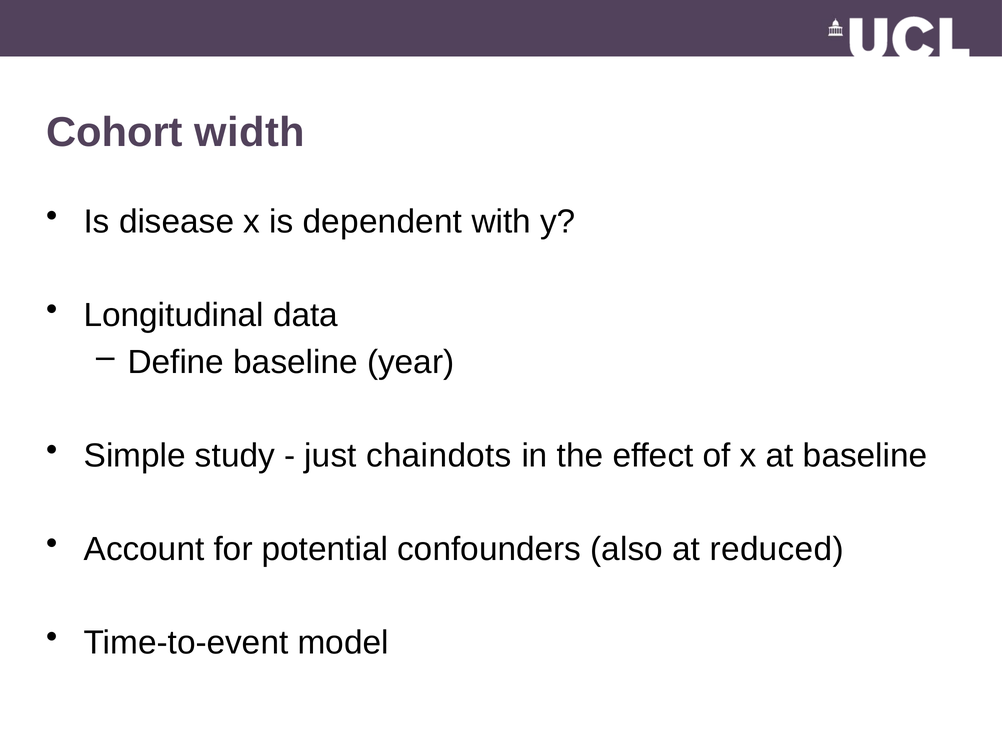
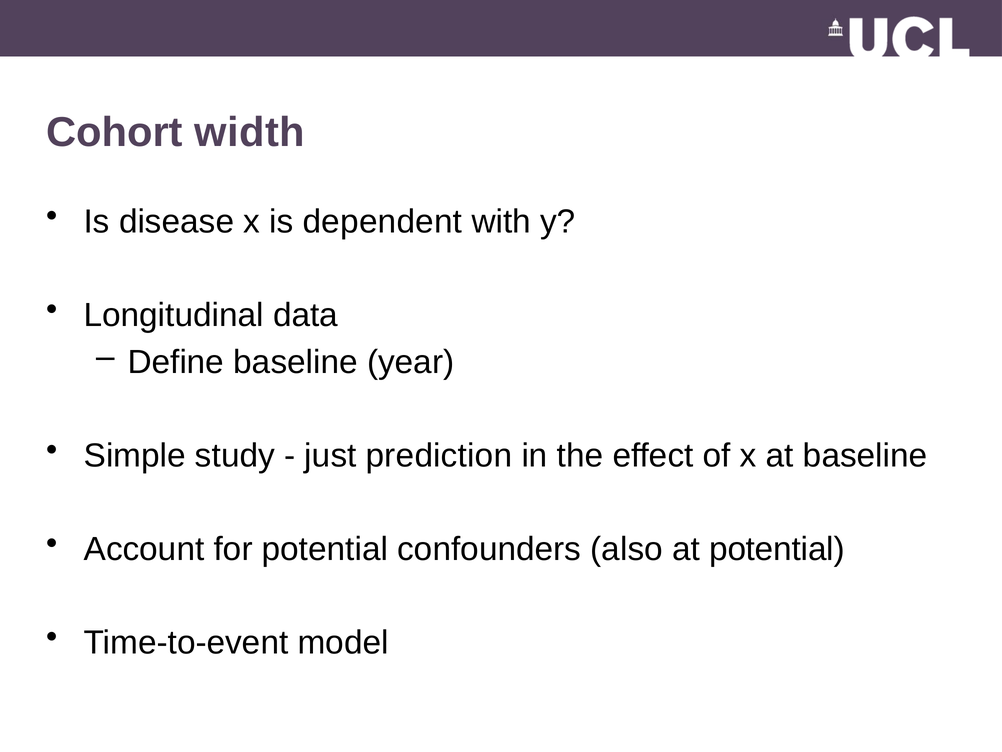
chaindots: chaindots -> prediction (439, 455)
at reduced: reduced -> potential (777, 549)
